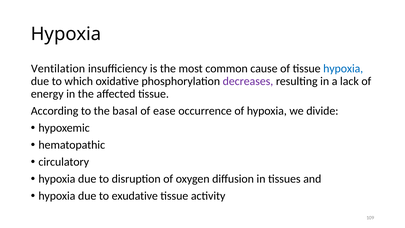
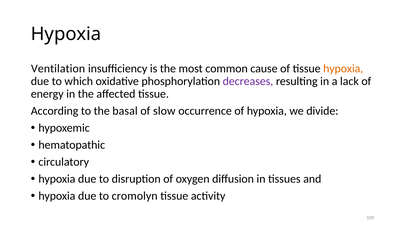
hypoxia colour: blue -> orange (343, 68)
ease: ease -> slow (164, 111)
exudative: exudative -> cromolyn (135, 196)
